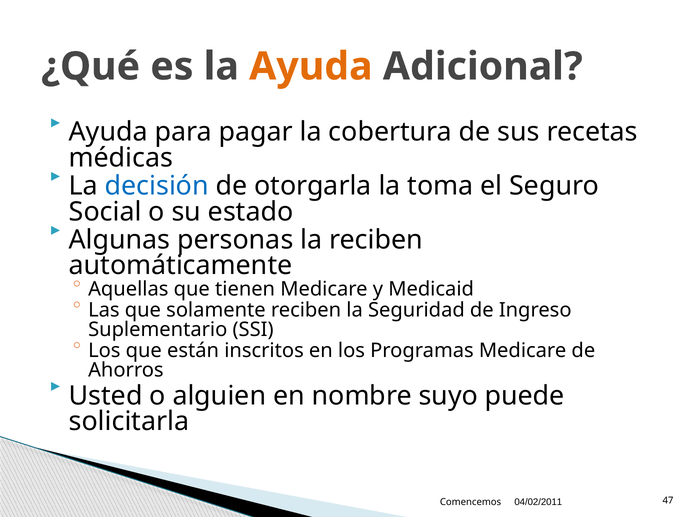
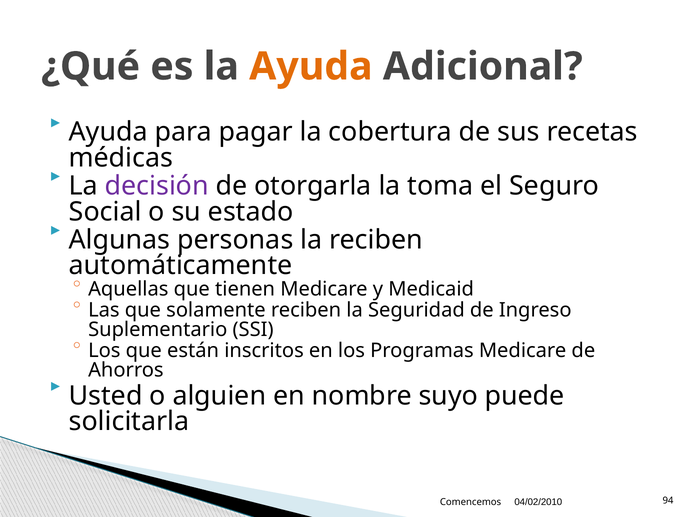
decisión colour: blue -> purple (157, 186)
04/02/2011: 04/02/2011 -> 04/02/2010 (538, 503)
47: 47 -> 94 (668, 501)
